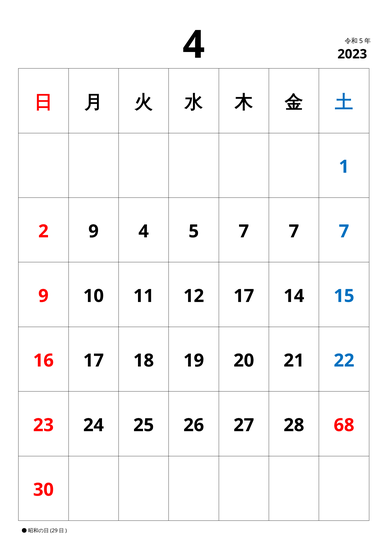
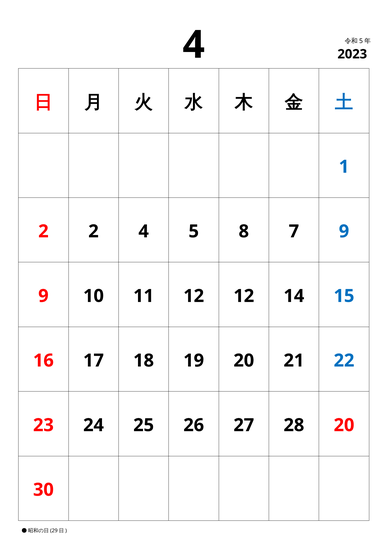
2 9: 9 -> 2 (94, 231)
5 7: 7 -> 8 (244, 231)
7: 7 -> 9 (344, 231)
12 17: 17 -> 12 (244, 296)
28 68: 68 -> 20 (344, 425)
